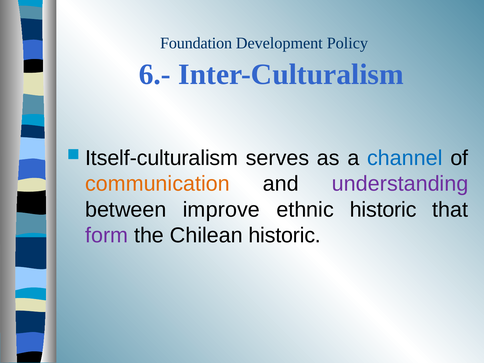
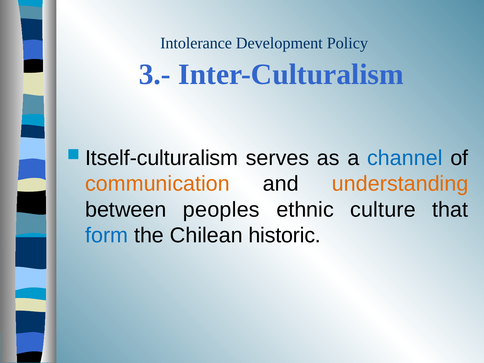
Foundation: Foundation -> Intolerance (196, 43)
6.-: 6.- -> 3.- (155, 74)
understanding colour: purple -> orange (400, 184)
improve: improve -> peoples (221, 210)
ethnic historic: historic -> culture (383, 210)
form colour: purple -> blue (107, 235)
